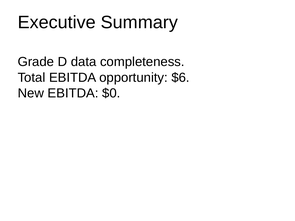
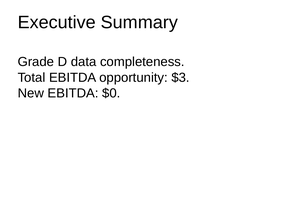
$6: $6 -> $3 (181, 78)
